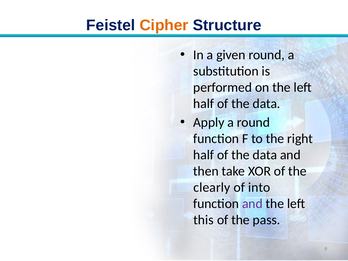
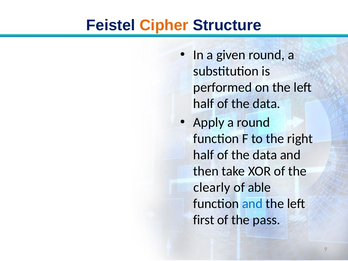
into: into -> able (259, 187)
and colour: purple -> blue (252, 204)
this: this -> first (204, 220)
